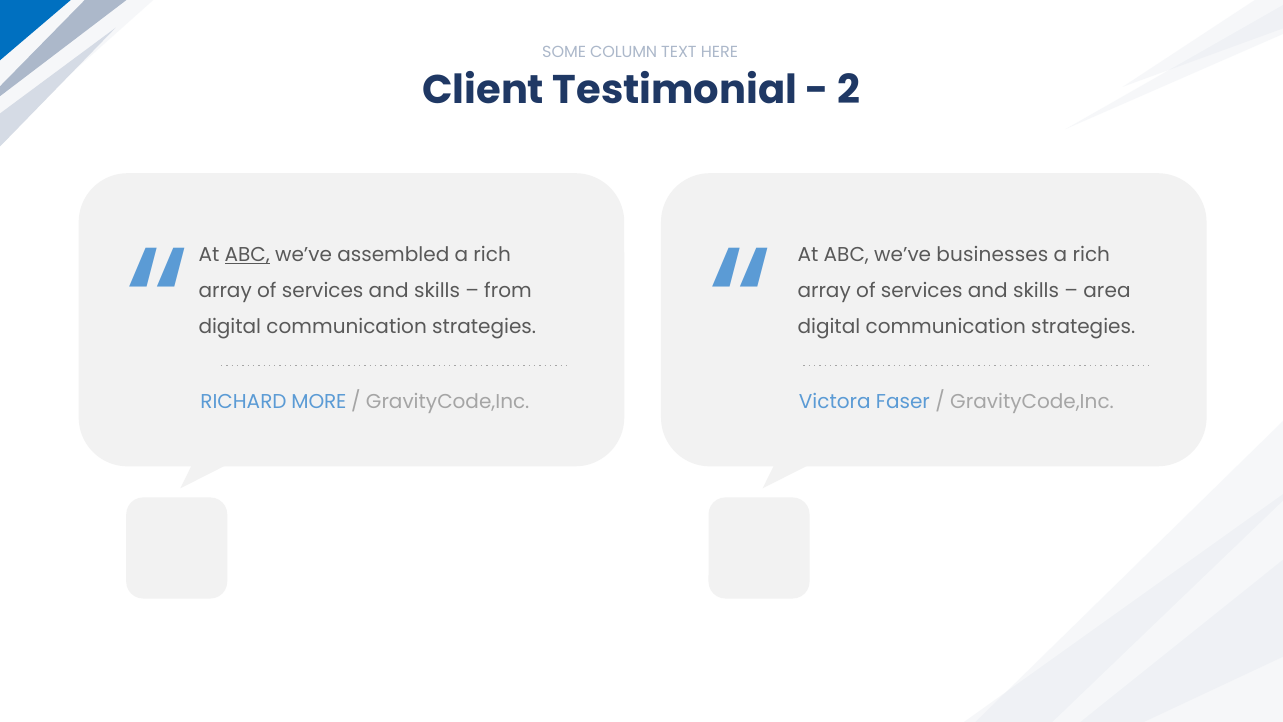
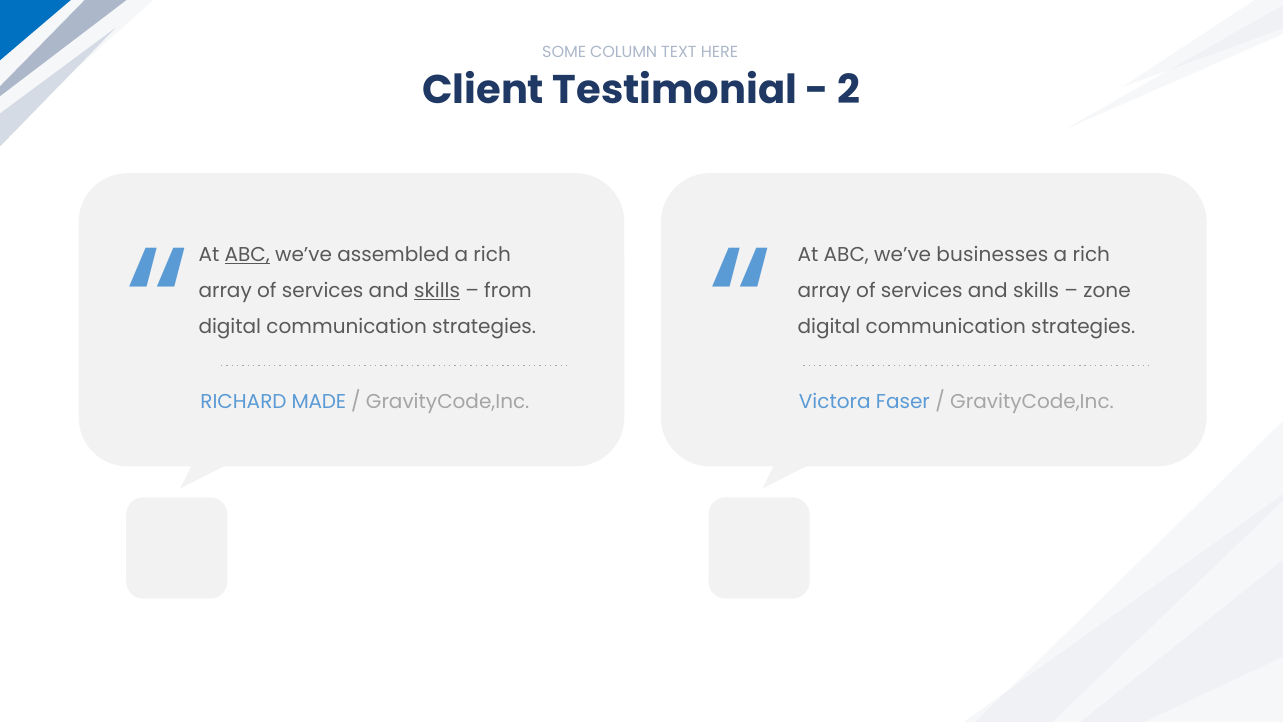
skills underline: none -> present (437, 291)
area: area -> zone (1107, 291)
MORE: MORE -> MADE (319, 402)
